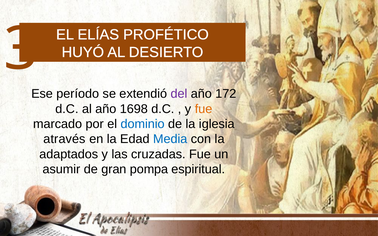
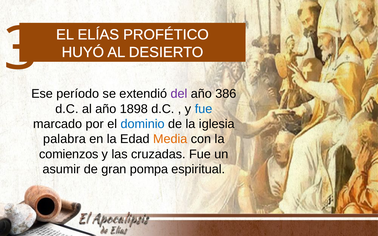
172: 172 -> 386 (226, 94)
1698: 1698 -> 1898 (134, 109)
fue colour: orange -> blue (204, 109)
através: através -> palabra (65, 139)
Media colour: blue -> orange (170, 139)
adaptados: adaptados -> comienzos (69, 154)
